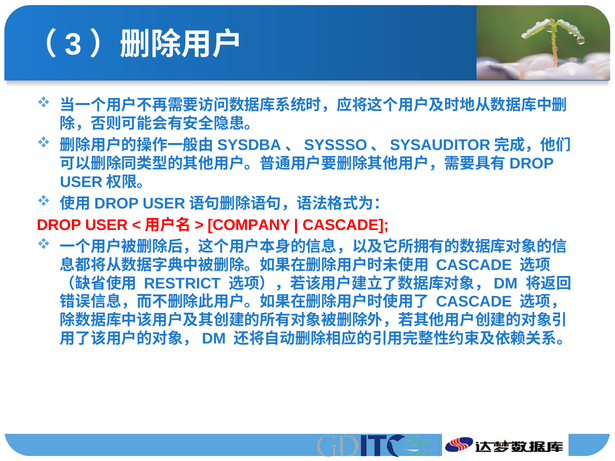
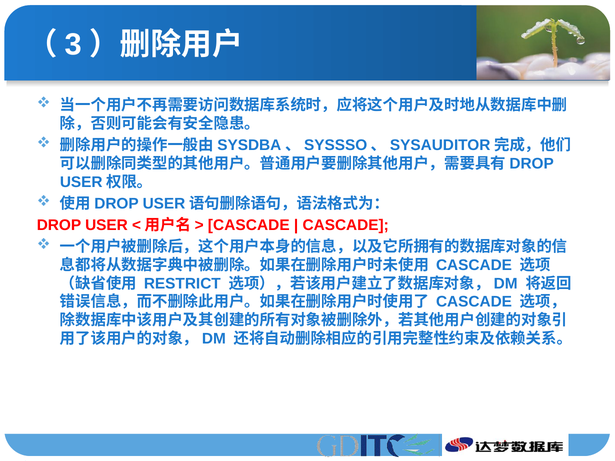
COMPANY: COMPANY -> CASCADE (249, 225)
